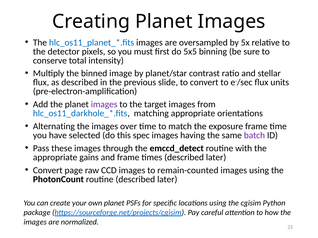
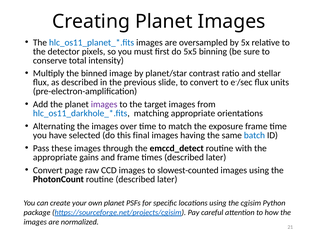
spec: spec -> final (141, 136)
batch colour: purple -> blue (254, 136)
remain-counted: remain-counted -> slowest-counted (188, 171)
